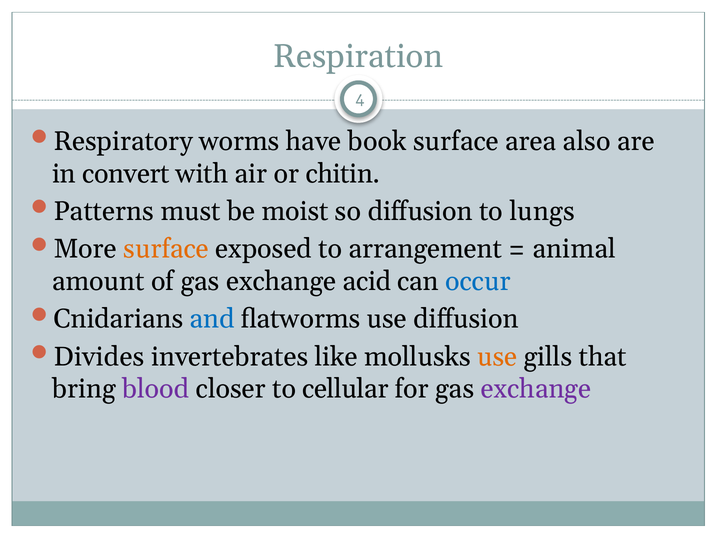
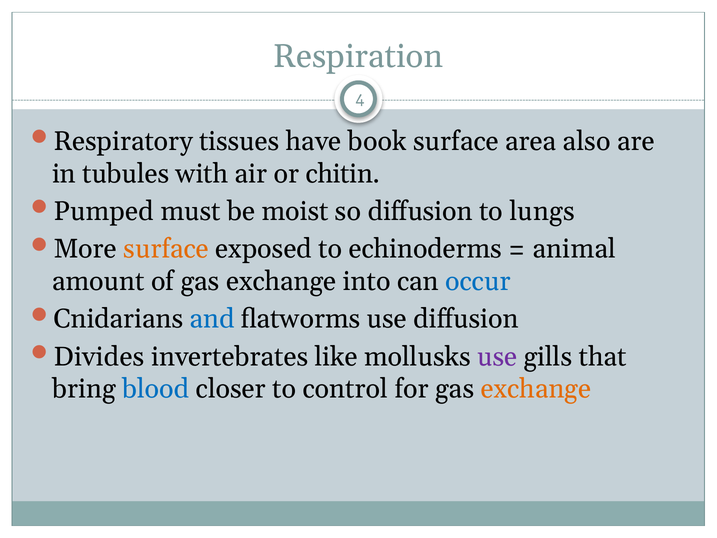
worms: worms -> tissues (239, 141)
convert: convert -> tubules (126, 174)
Patterns: Patterns -> Pumped (104, 211)
arrangement: arrangement -> echinoderms (425, 249)
acid: acid -> into (367, 281)
use colour: orange -> purple (497, 357)
blood colour: purple -> blue (156, 389)
cellular: cellular -> control (345, 389)
exchange colour: purple -> orange (536, 389)
